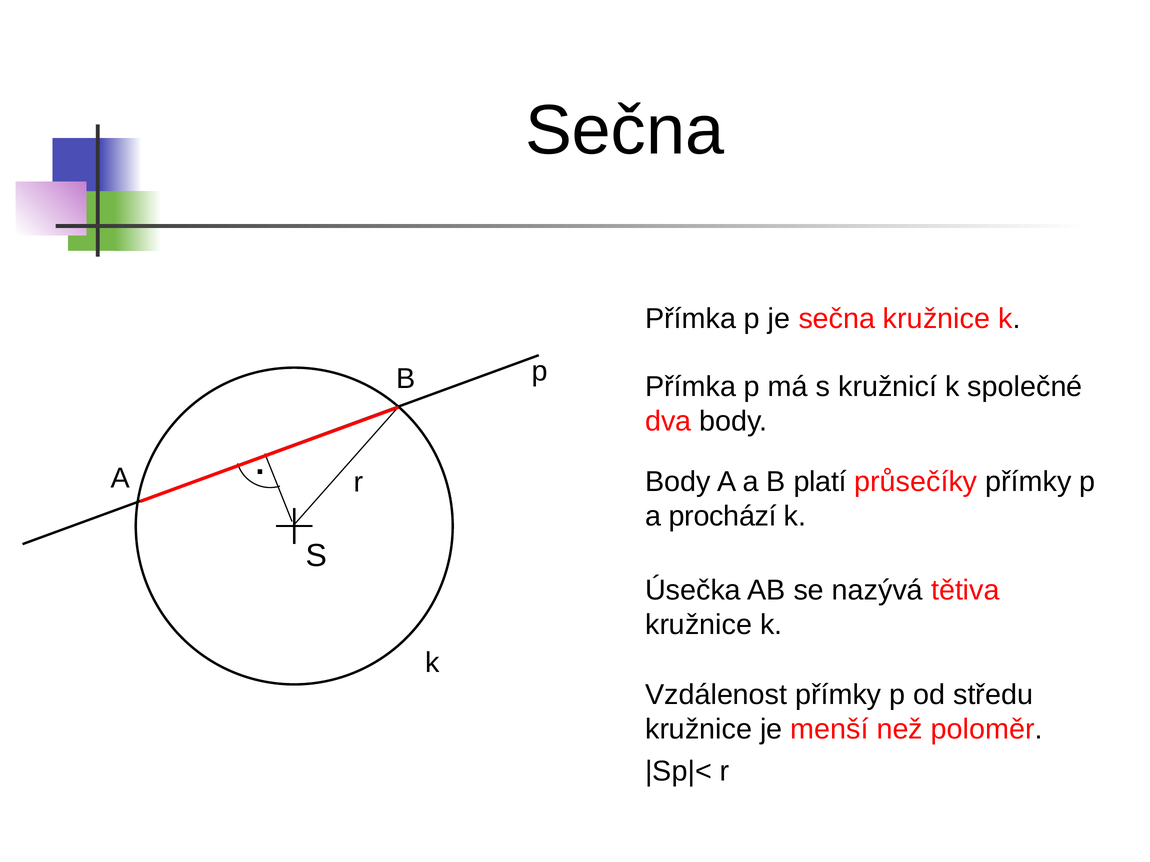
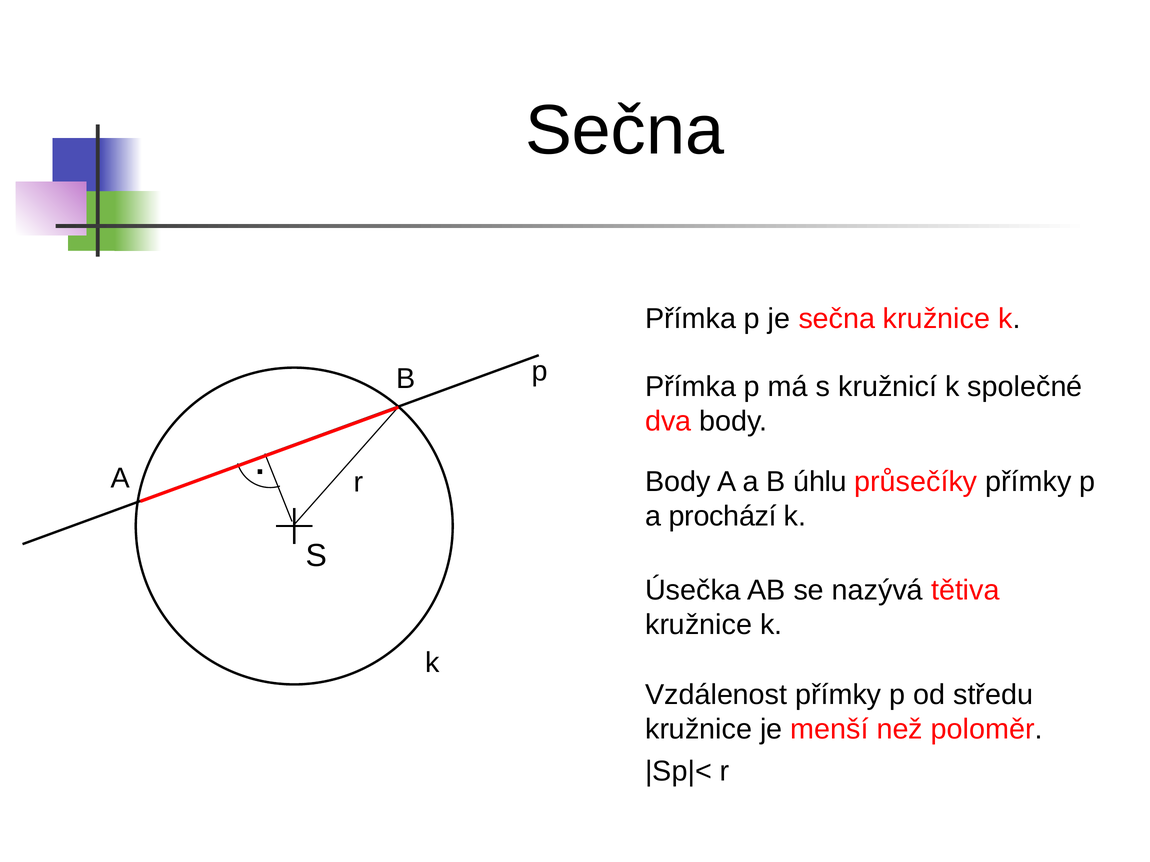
platí: platí -> úhlu (820, 482)
